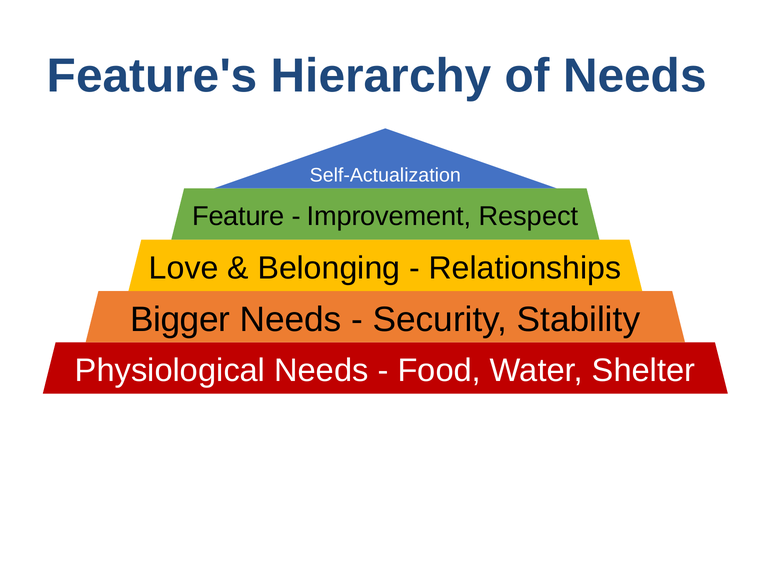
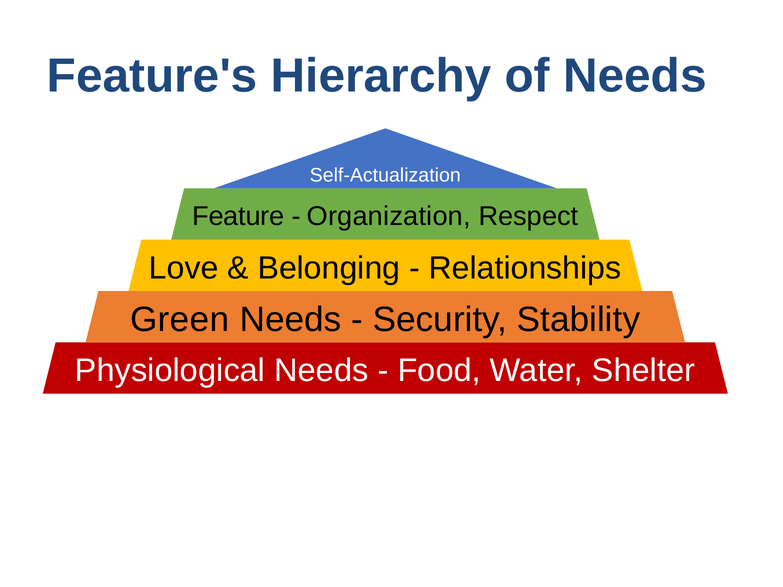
Improvement: Improvement -> Organization (389, 216)
Bigger: Bigger -> Green (180, 320)
